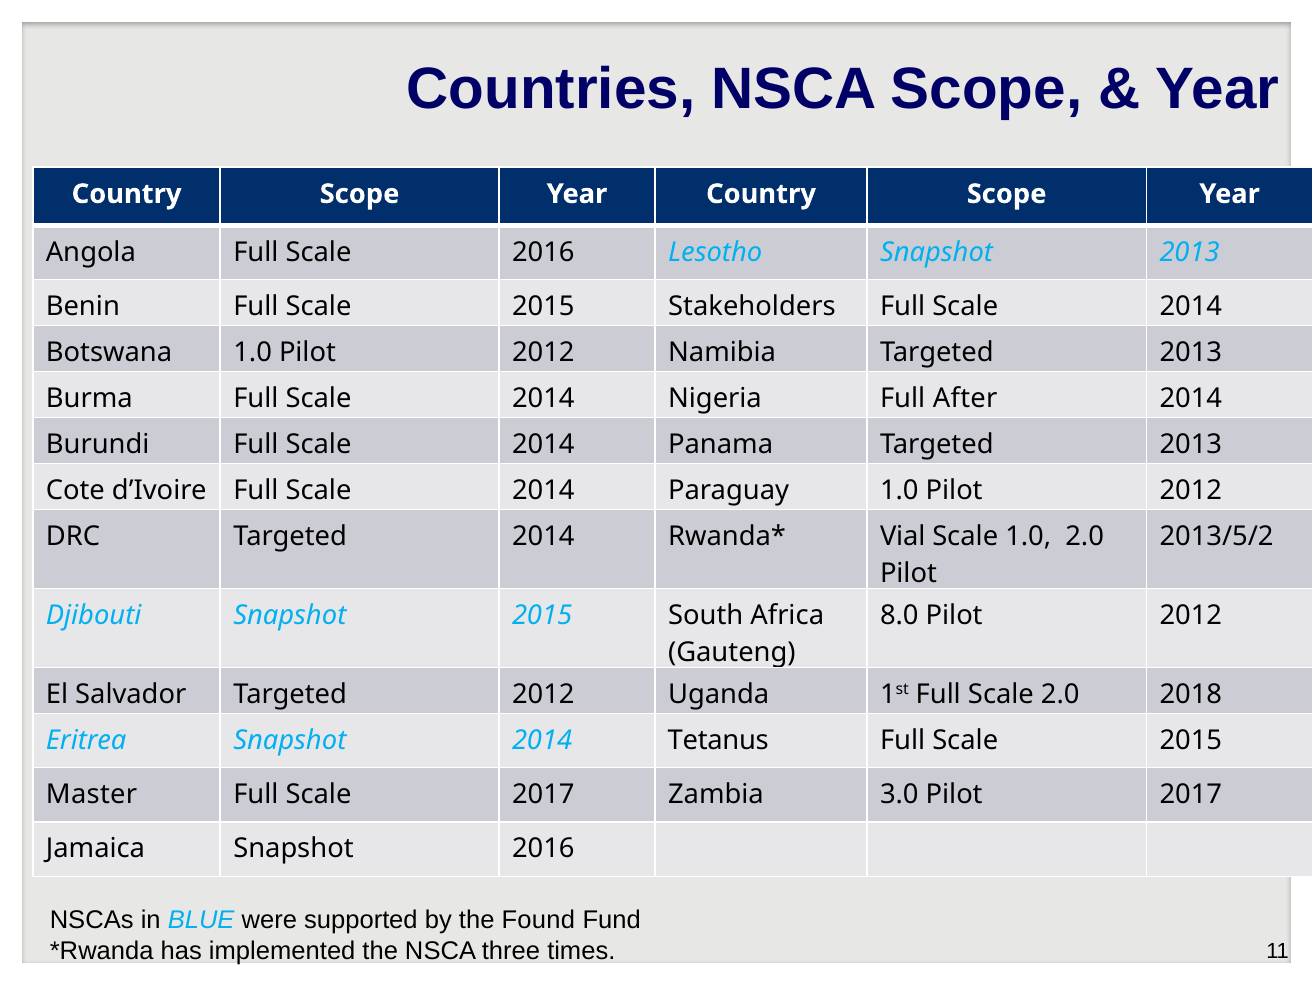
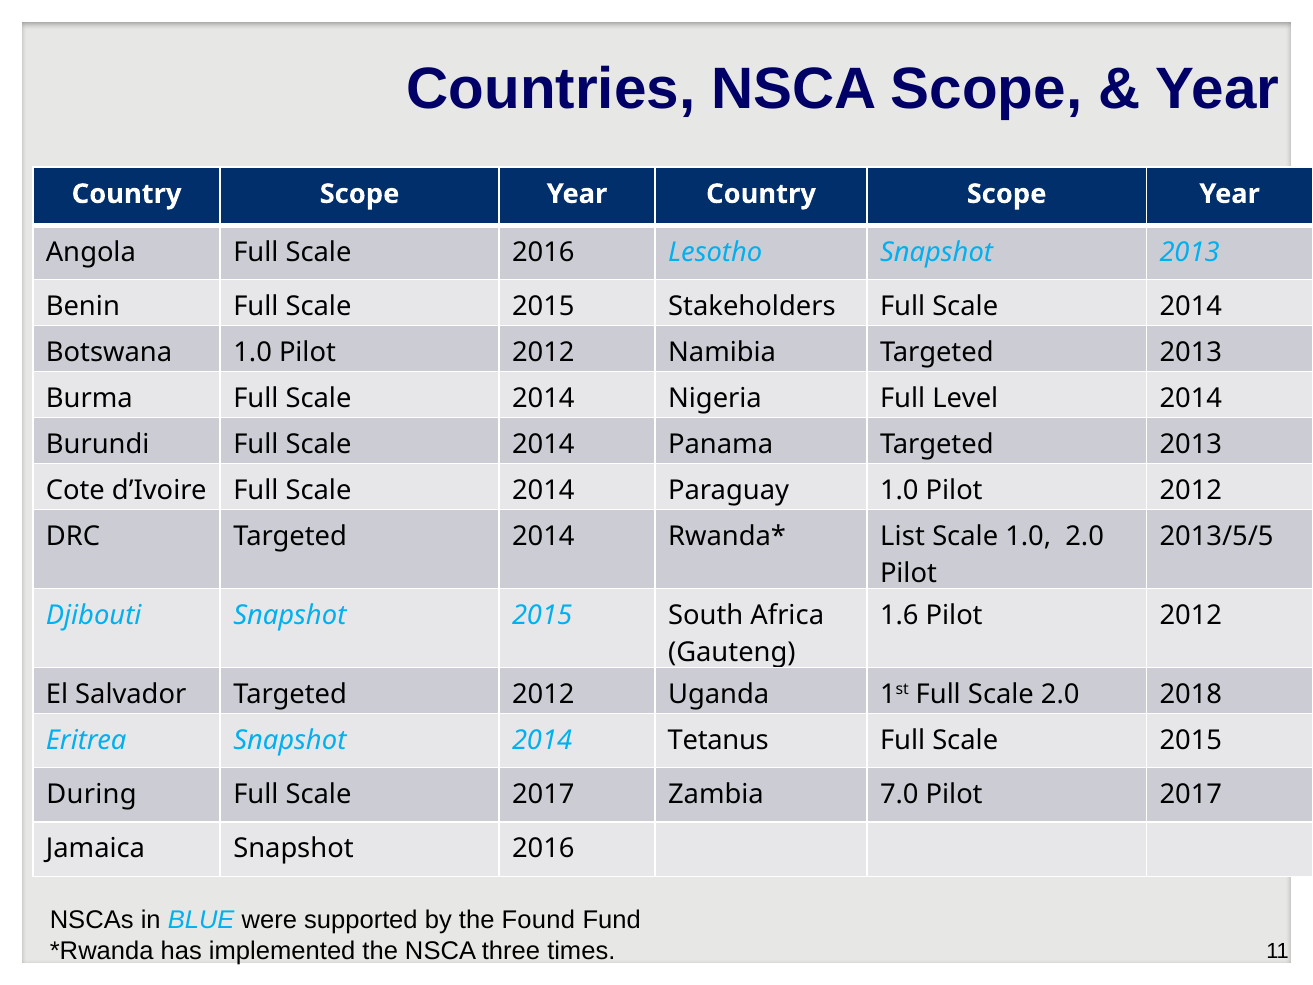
After: After -> Level (965, 398)
Vial: Vial -> List (902, 536)
2013/5/2: 2013/5/2 -> 2013/5/5 (1217, 536)
8.0: 8.0 -> 1.6 (899, 615)
Master: Master -> During (92, 794)
3.0: 3.0 -> 7.0 (899, 794)
